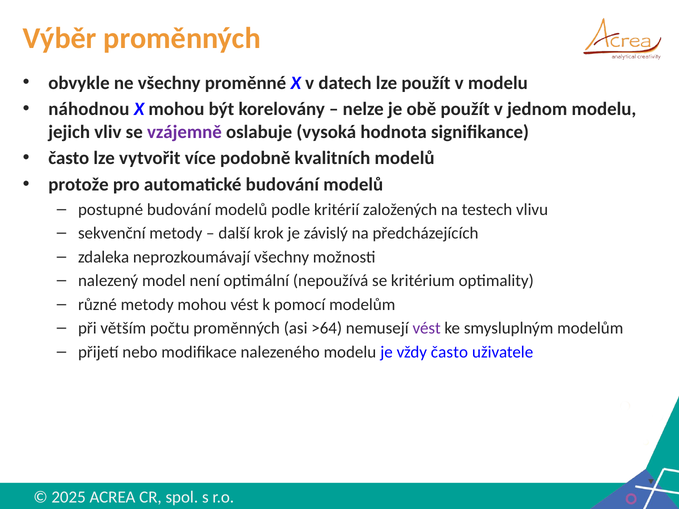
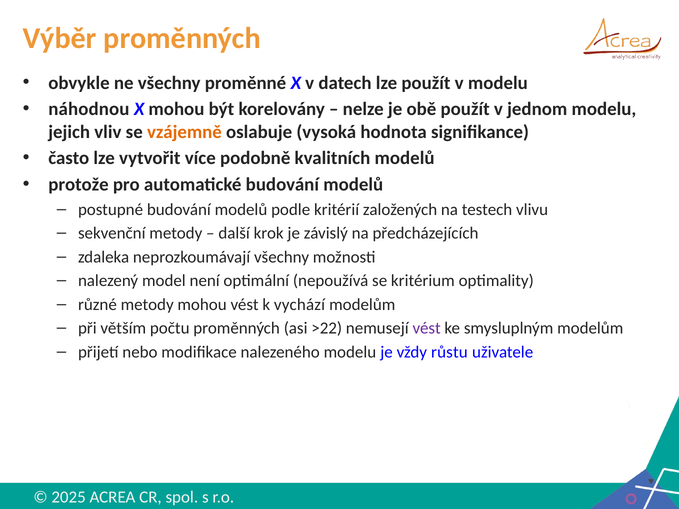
vzájemně colour: purple -> orange (184, 132)
pomocí: pomocí -> vychází (300, 305)
>64: >64 -> >22 (327, 328)
vždy často: často -> růstu (449, 352)
